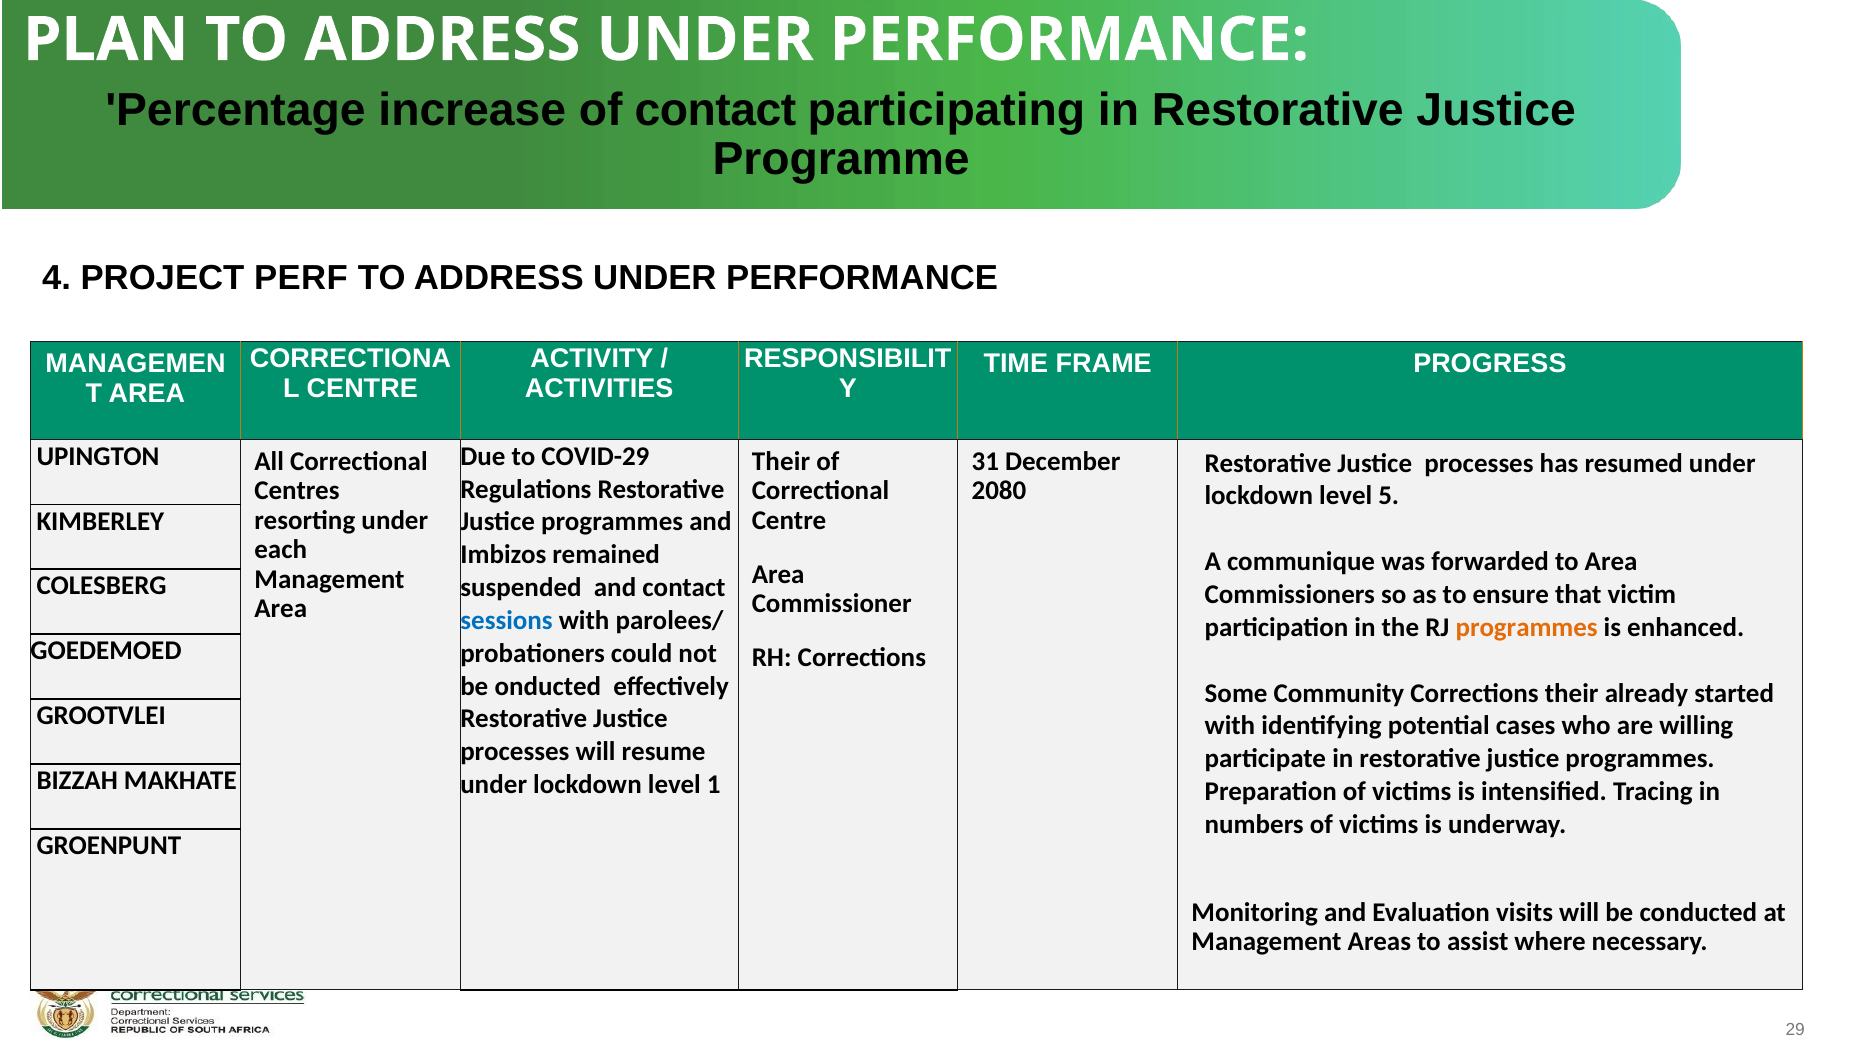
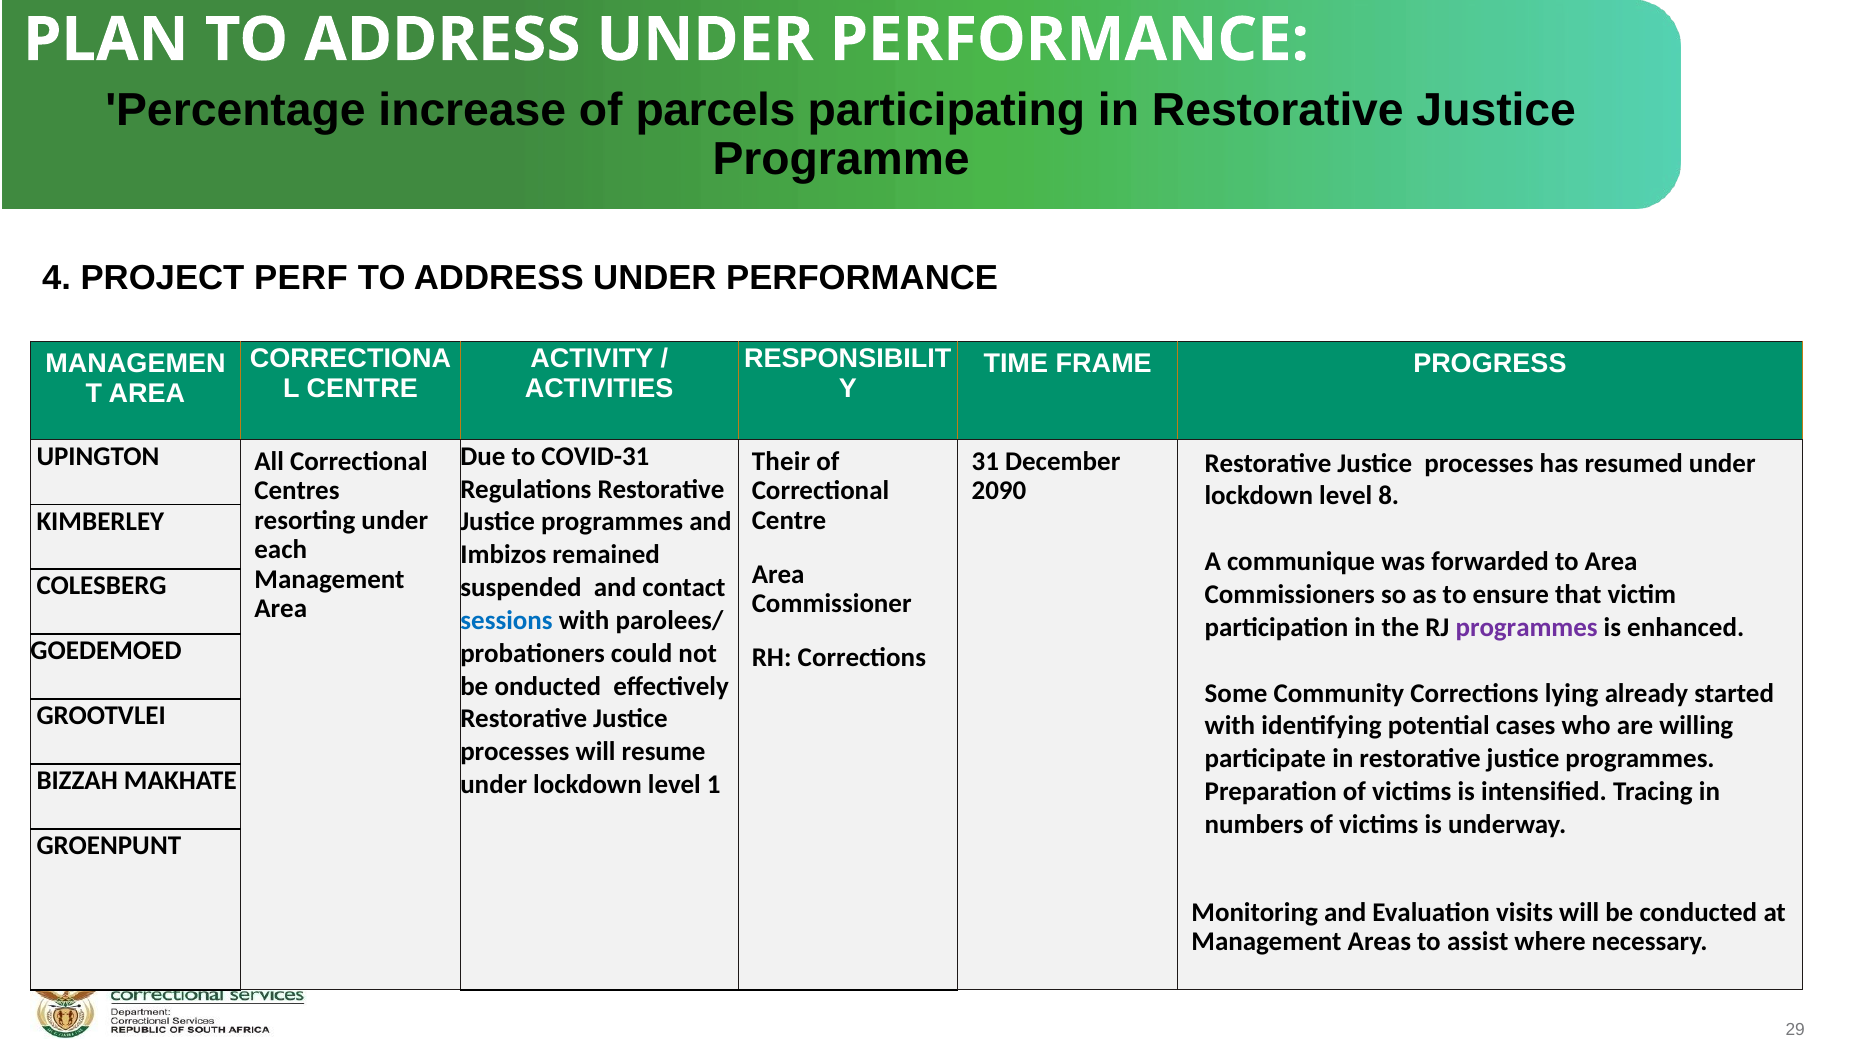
of contact: contact -> parcels (715, 110)
COVID-29: COVID-29 -> COVID-31 (595, 456)
2080: 2080 -> 2090 (999, 491)
5: 5 -> 8 (1389, 496)
programmes colour: orange -> purple (1527, 628)
Corrections their: their -> lying (1572, 693)
